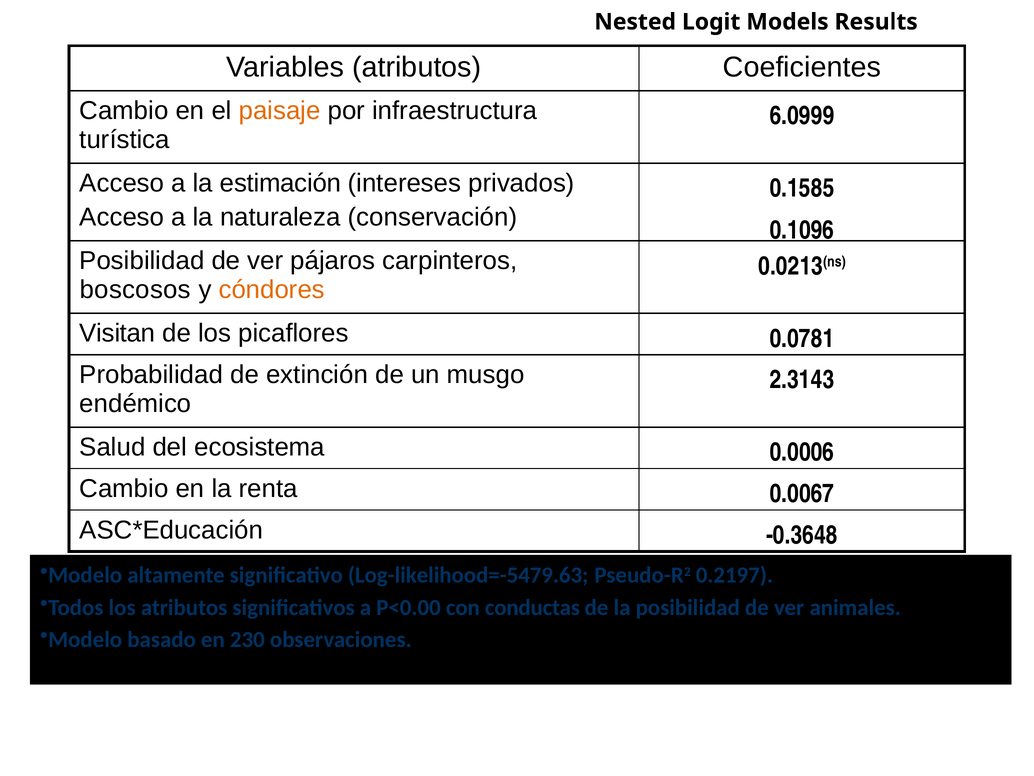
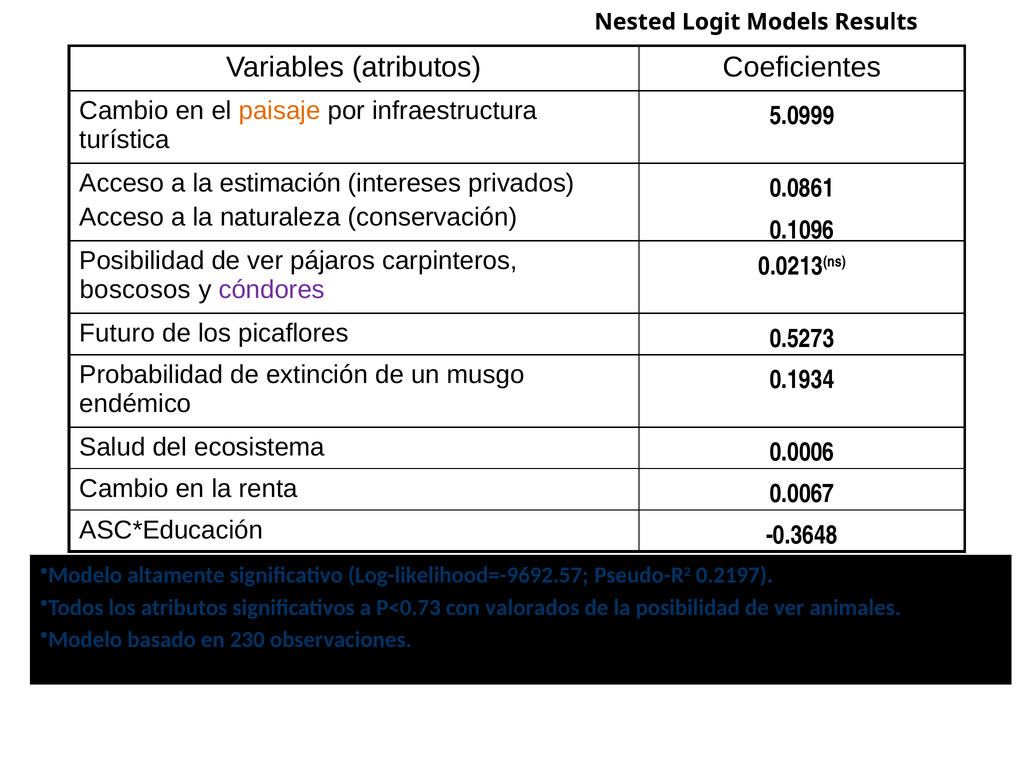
6.0999: 6.0999 -> 5.0999 (802, 116)
0.1585: 0.1585 -> 0.0861 (802, 188)
cóndores colour: orange -> purple (272, 290)
Visitan: Visitan -> Futuro (117, 333)
0.0781: 0.0781 -> 0.5273 (802, 338)
2.3143: 2.3143 -> 0.1934 (802, 380)
Log-likelihood=-5479.63: Log-likelihood=-5479.63 -> Log-likelihood=-9692.57 (468, 575)
P<0.00: P<0.00 -> P<0.73 (409, 607)
conductas: conductas -> valorados (532, 607)
